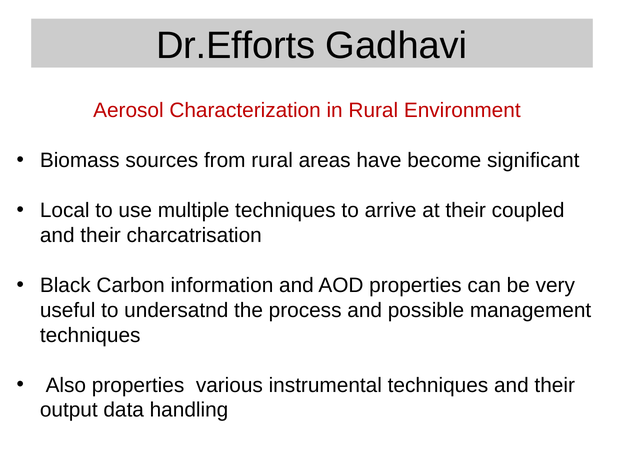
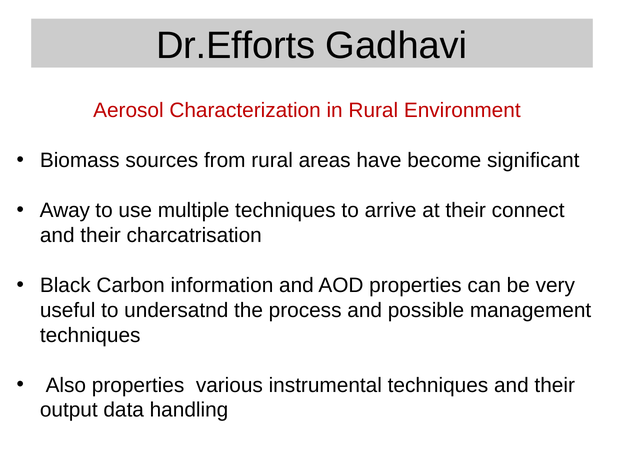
Local: Local -> Away (65, 210)
coupled: coupled -> connect (528, 210)
